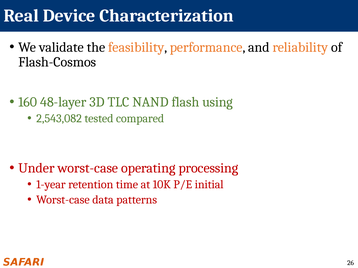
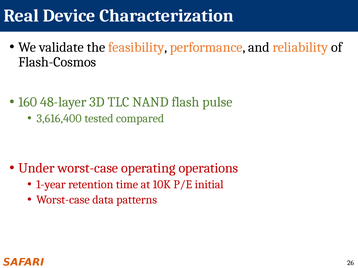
using: using -> pulse (217, 102)
2,543,082: 2,543,082 -> 3,616,400 (59, 119)
processing: processing -> operations (208, 168)
